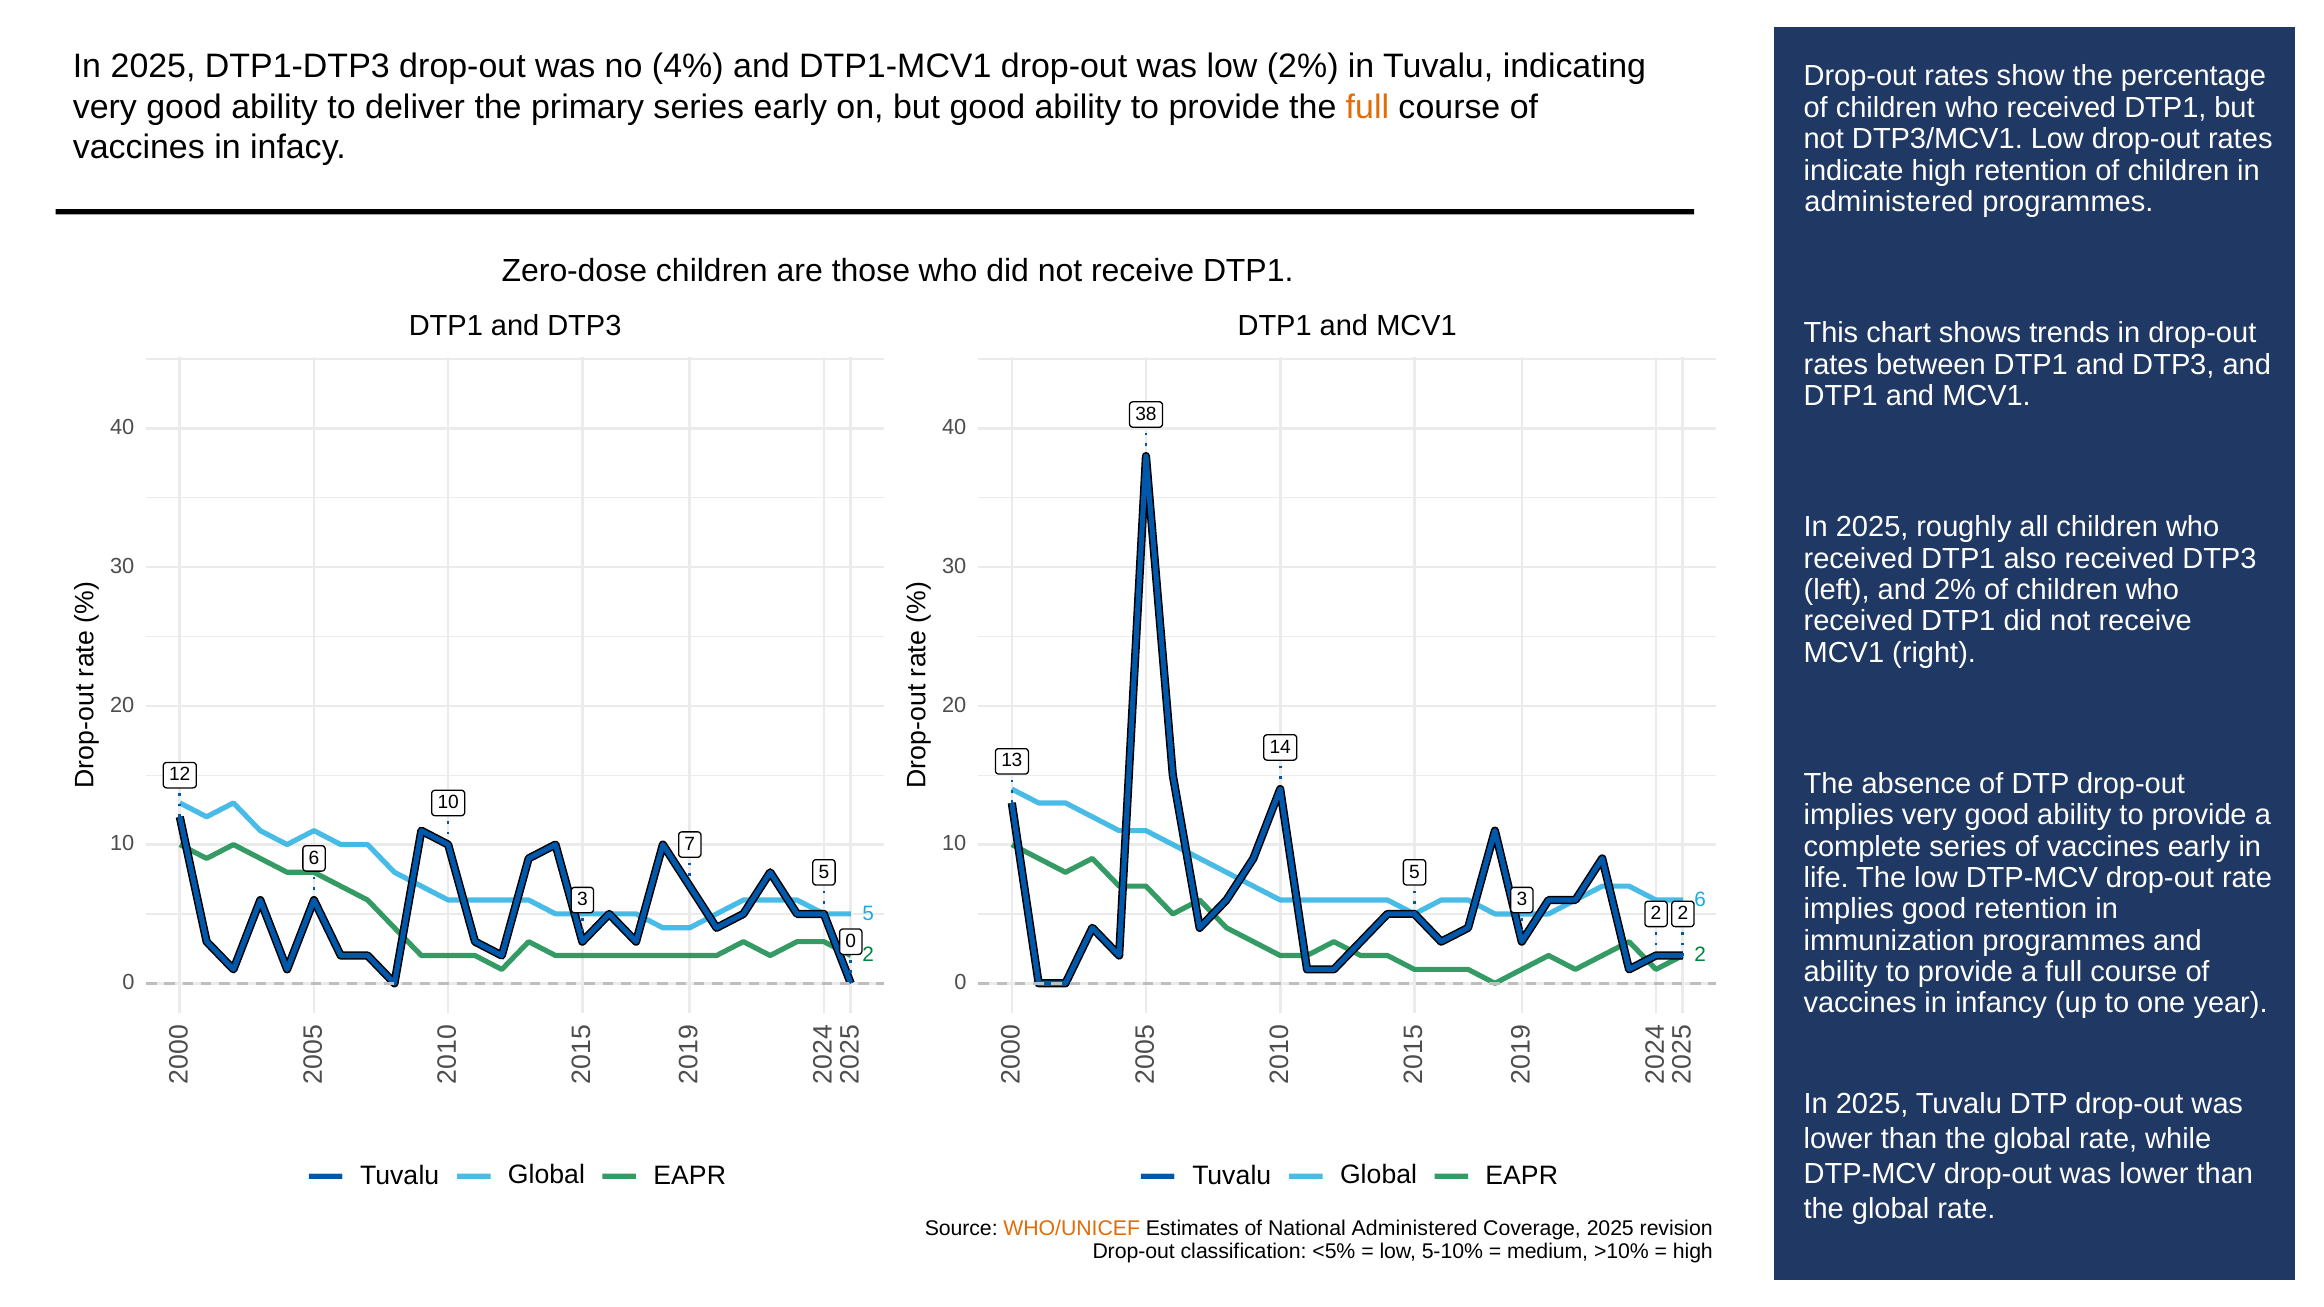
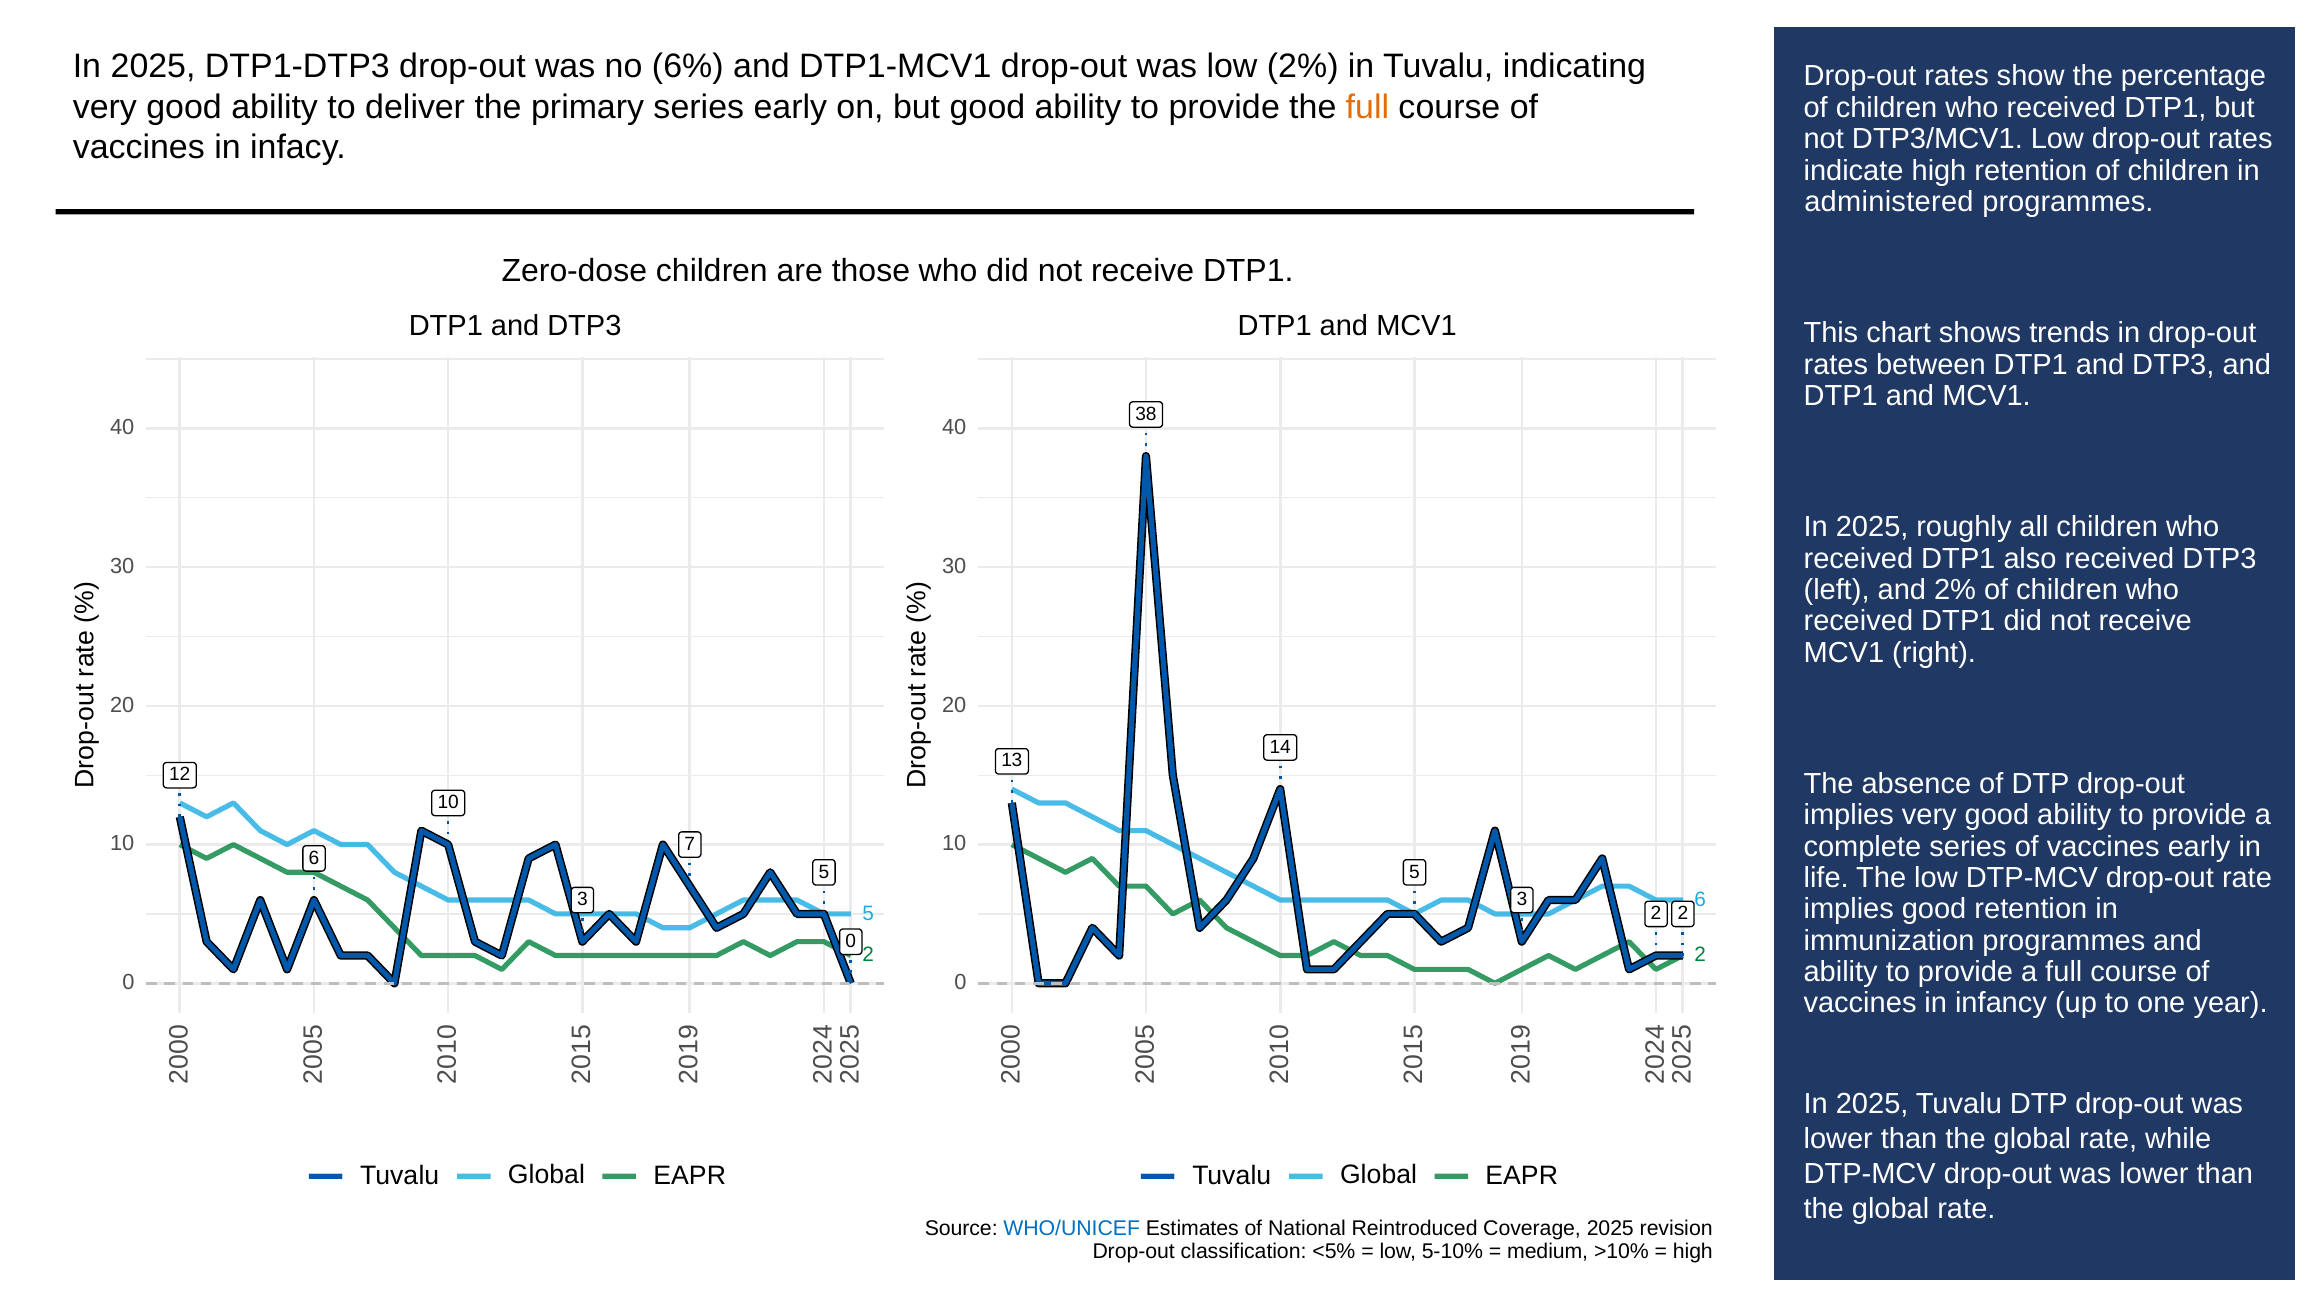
4%: 4% -> 6% (688, 66)
WHO/UNICEF colour: orange -> blue (1072, 1229)
National Administered: Administered -> Reintroduced (1415, 1229)
